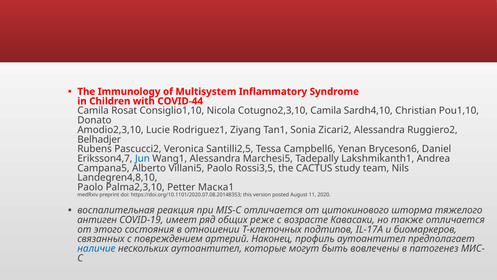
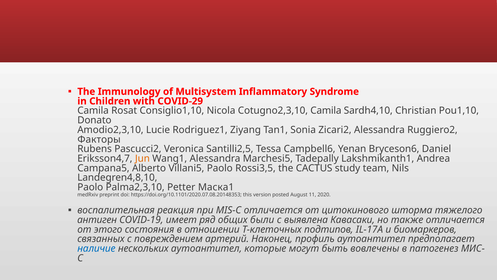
COVID-44: COVID-44 -> COVID-29 (180, 101)
Belhadjer: Belhadjer -> Факторы (99, 139)
Jun colour: blue -> orange (142, 158)
реже: реже -> были (262, 220)
возрасте: возрасте -> выявлена (306, 220)
